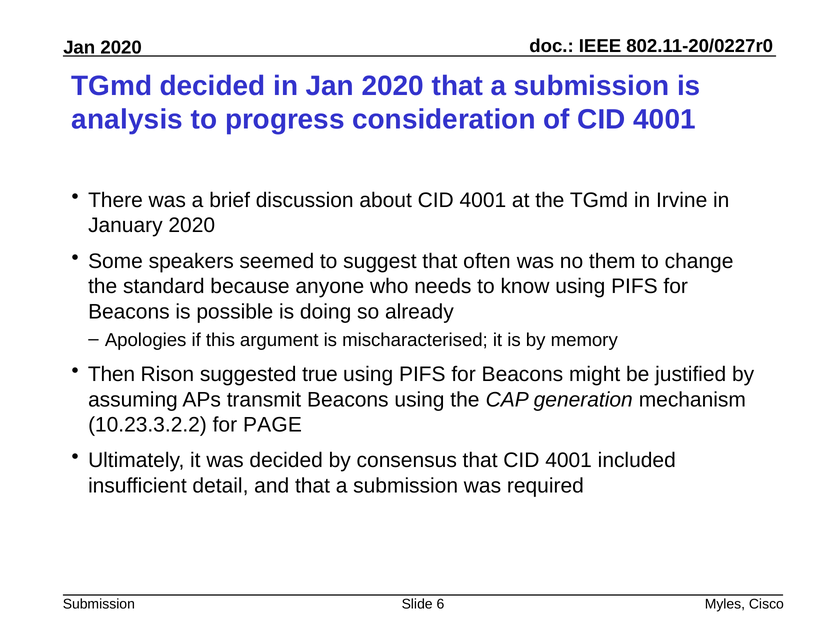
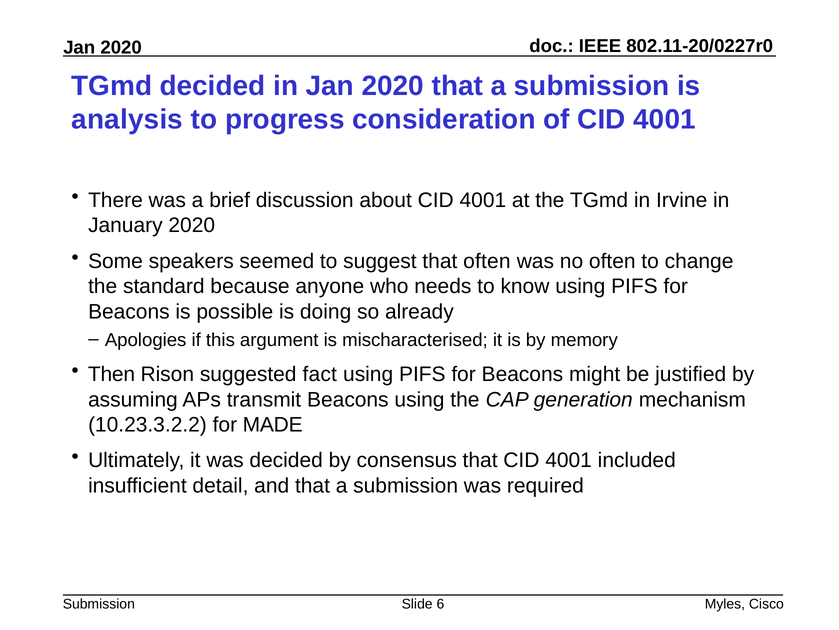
no them: them -> often (612, 261)
true: true -> fact (320, 374)
PAGE: PAGE -> MADE (273, 424)
